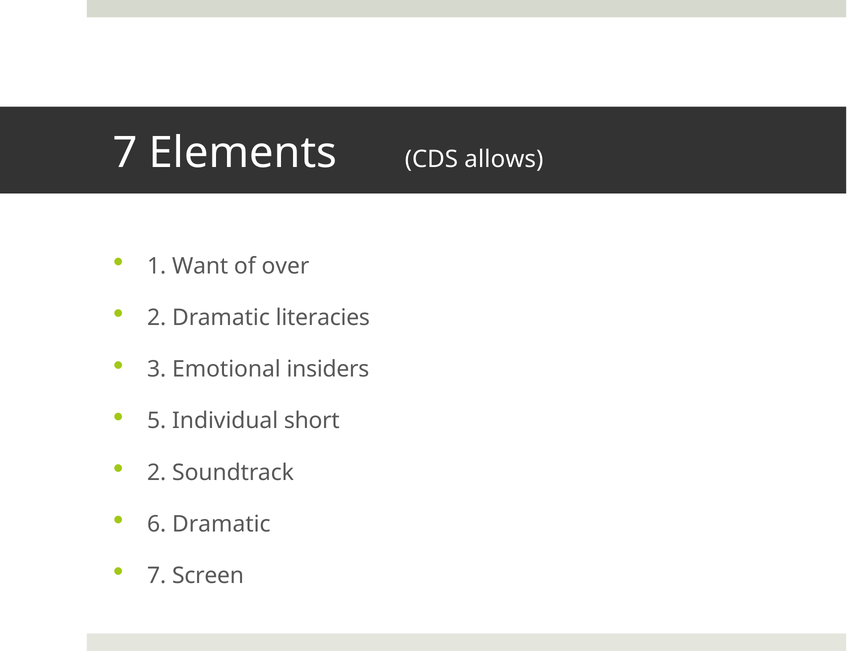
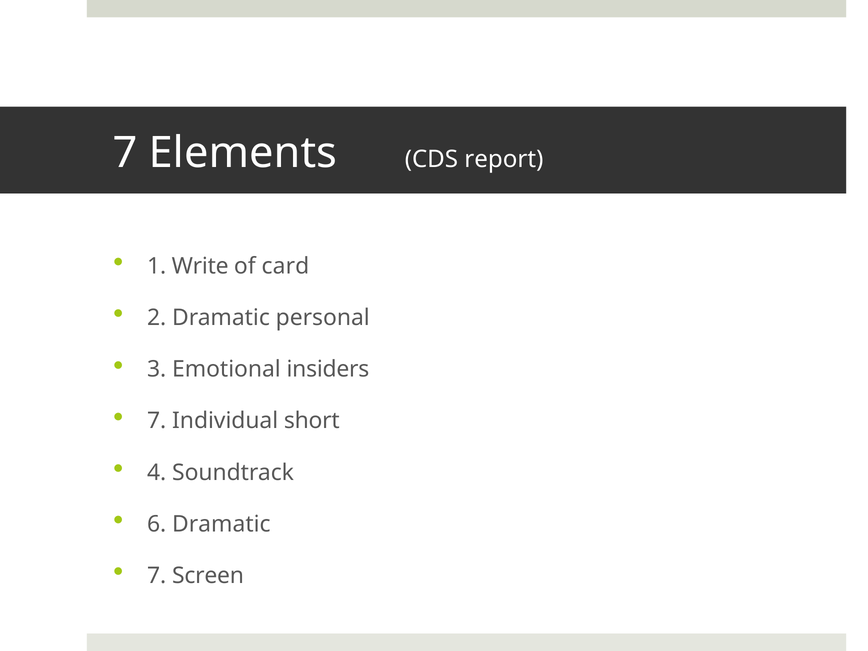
allows: allows -> report (504, 159)
Want: Want -> Write (200, 266)
over: over -> card (285, 266)
literacies: literacies -> personal (323, 318)
5: 5 -> 7 (157, 421)
2: 2 -> 4 (157, 472)
